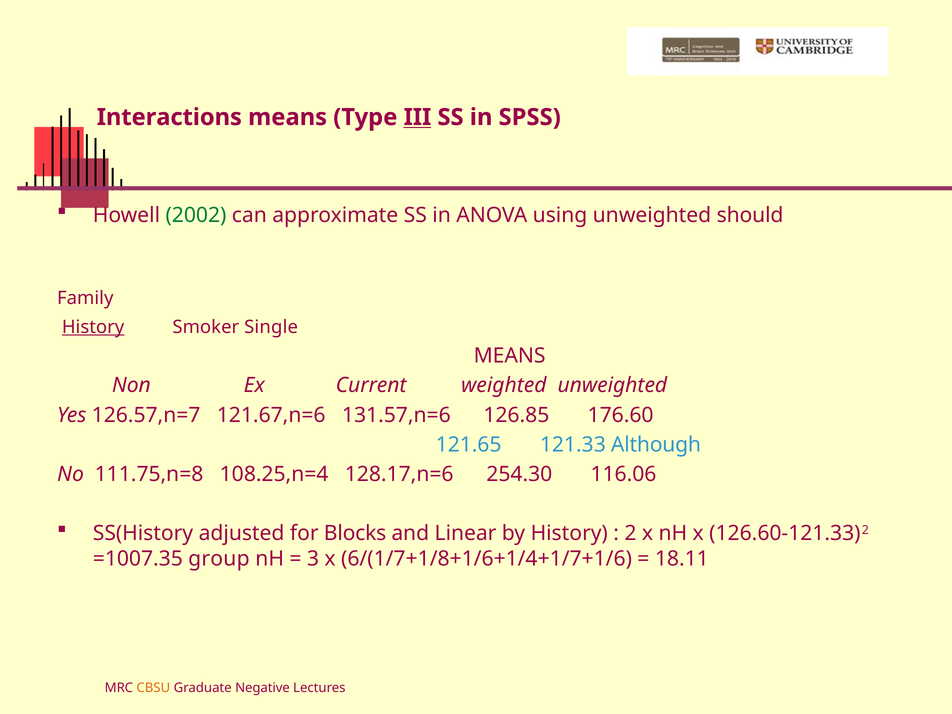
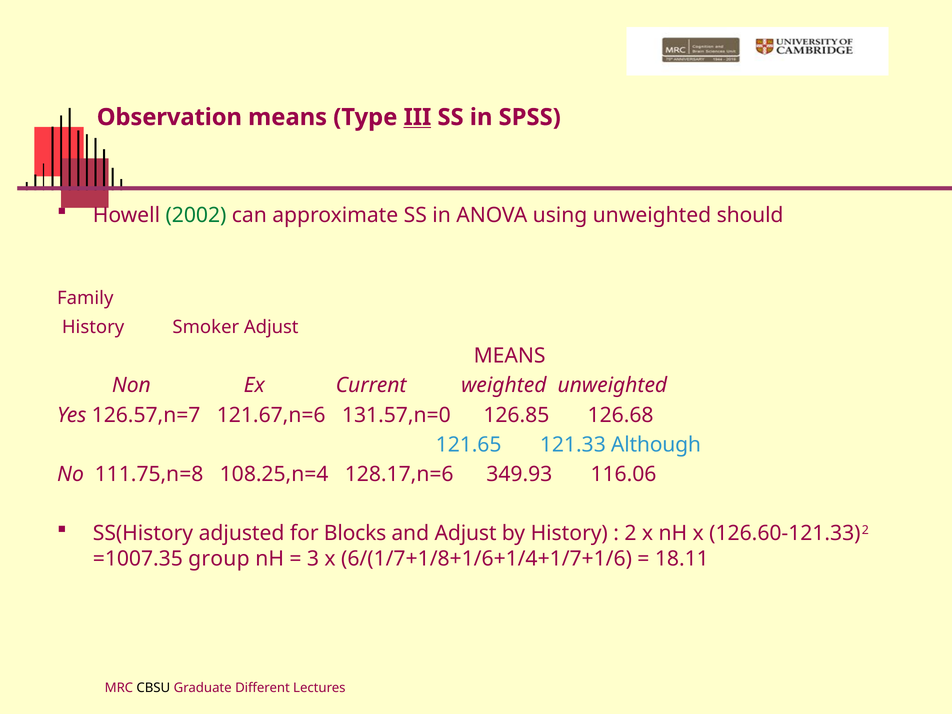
Interactions: Interactions -> Observation (169, 117)
History underline: present -> none (93, 327)
Smoker Single: Single -> Adjust (271, 327)
131.57,n=6: 131.57,n=6 -> 131.57,n=0 (396, 415)
176.60: 176.60 -> 126.68 (621, 415)
254.30: 254.30 -> 349.93 (519, 474)
and Linear: Linear -> Adjust (466, 533)
CBSU colour: orange -> black (153, 688)
Negative: Negative -> Different (262, 688)
